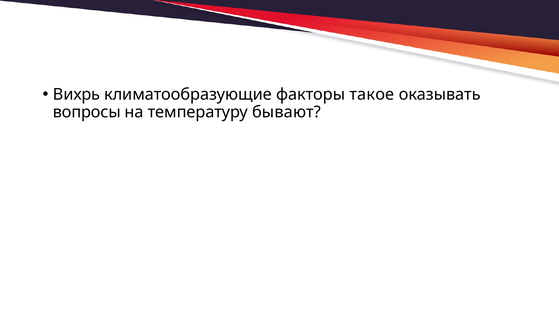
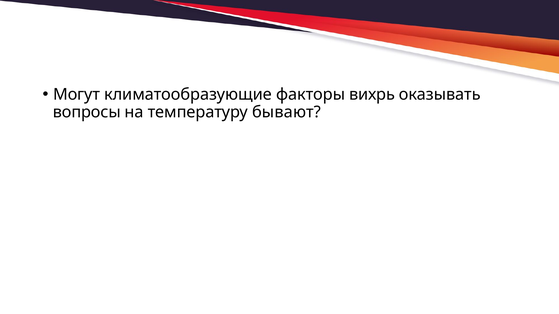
Вихрь: Вихрь -> Могут (77, 95)
такое: такое -> вихрь (372, 95)
